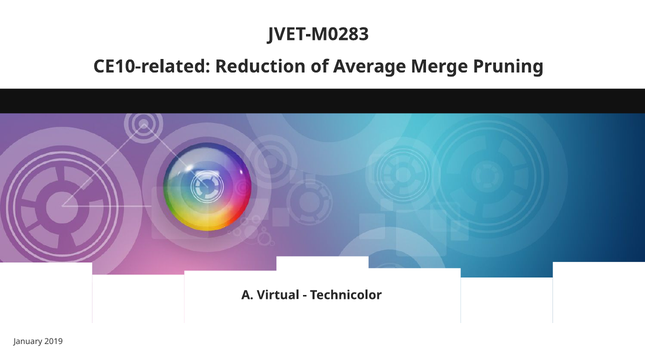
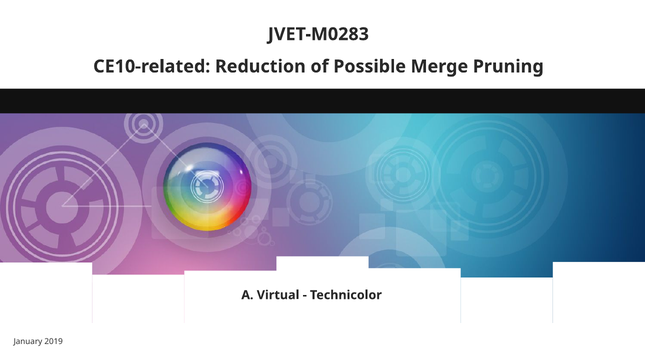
Average: Average -> Possible (370, 66)
